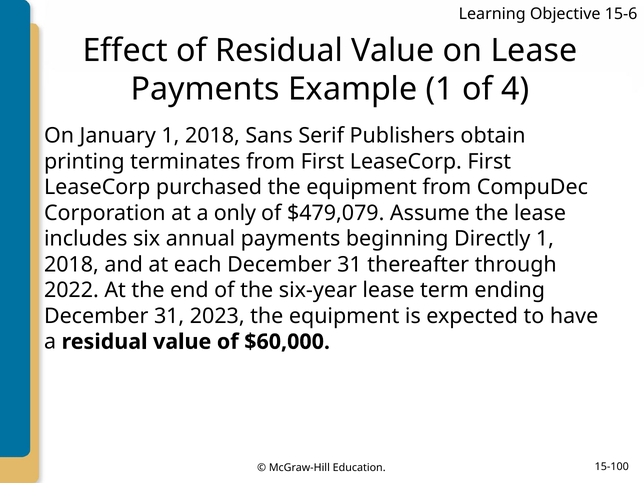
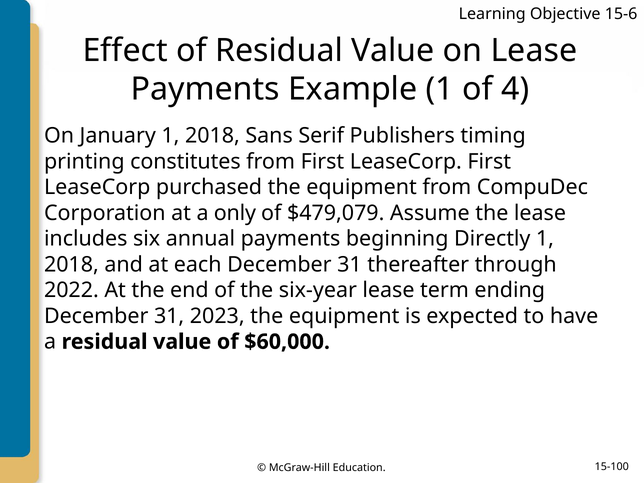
obtain: obtain -> timing (493, 136)
terminates: terminates -> constitutes (185, 161)
